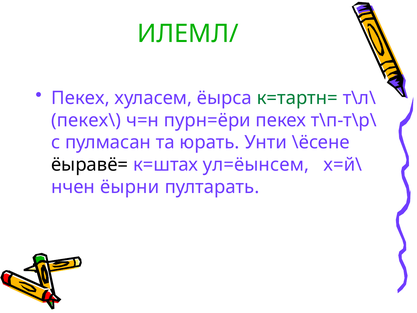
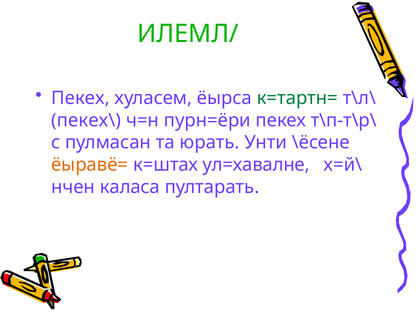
ёыравё= colour: black -> orange (90, 165)
ул=ёынсем: ул=ёынсем -> ул=хавалне (256, 165)
ёырни: ёырни -> каласа (130, 187)
